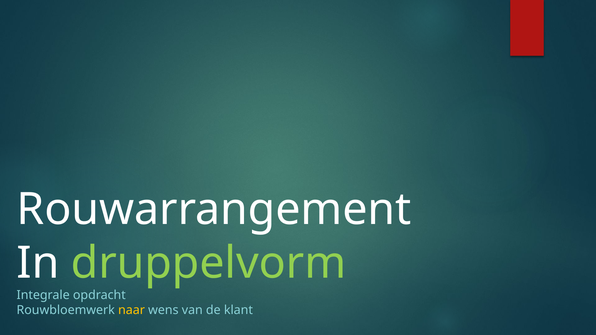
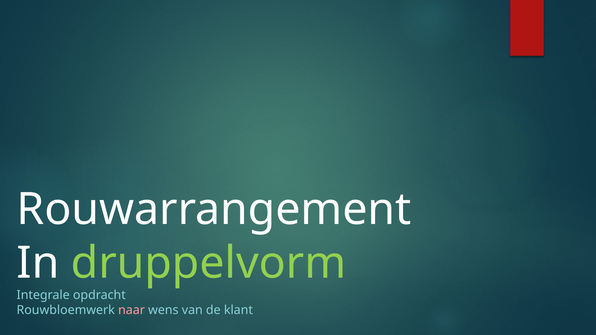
naar colour: yellow -> pink (131, 310)
